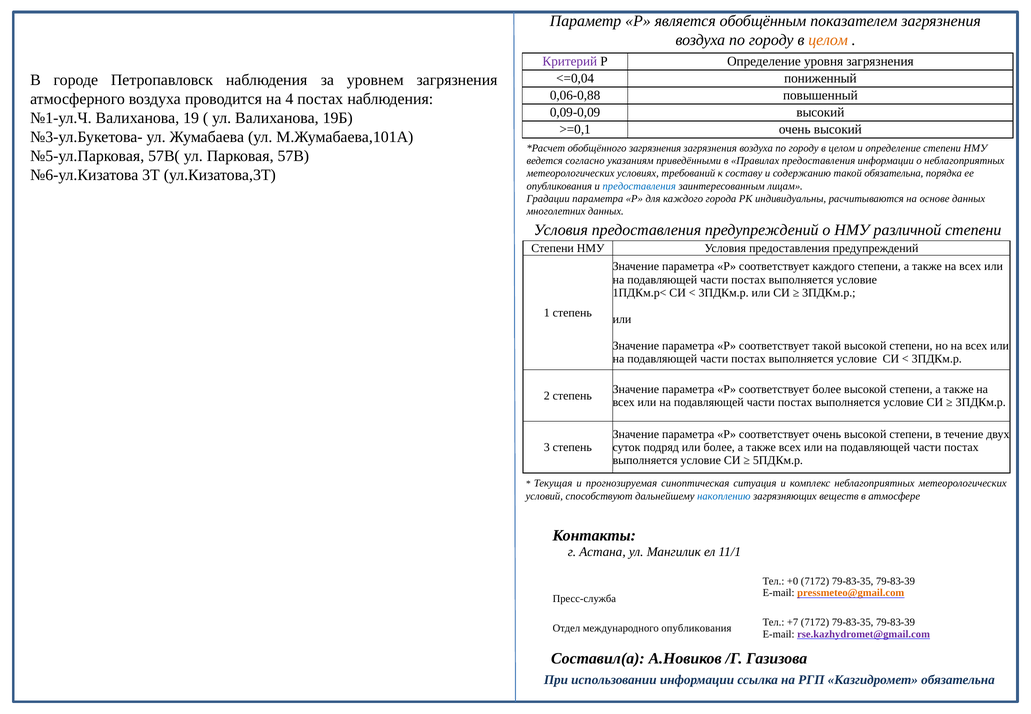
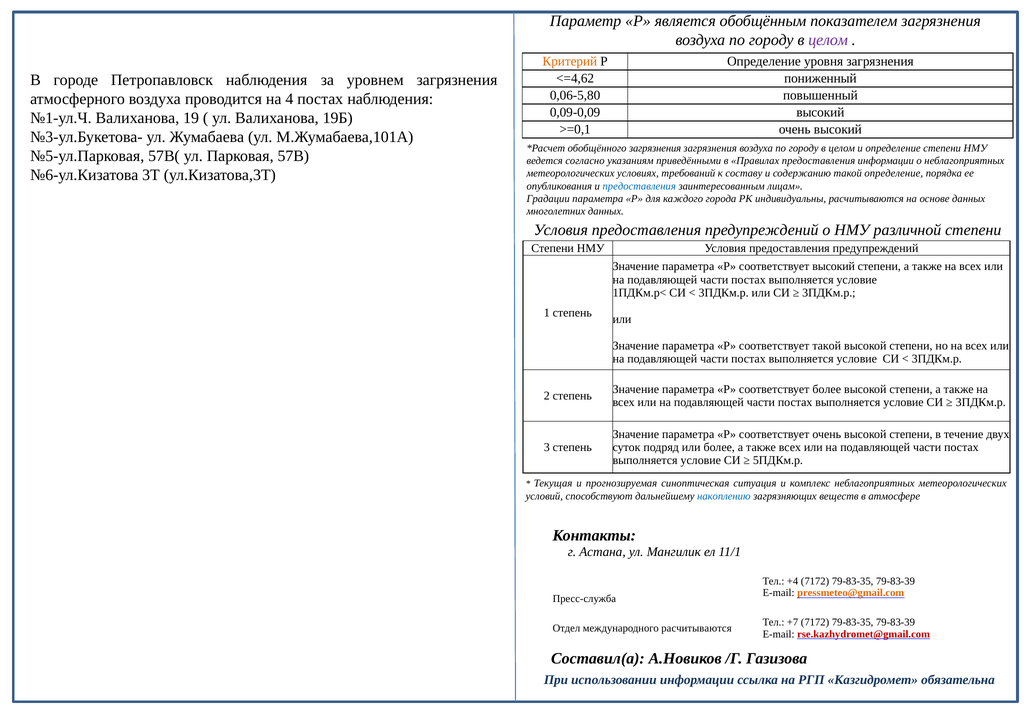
целом colour: orange -> purple (828, 40)
Критерий colour: purple -> orange (570, 61)
<=0,04: <=0,04 -> <=4,62 (575, 78)
0,06-0,88: 0,06-0,88 -> 0,06-5,80 (575, 95)
такой обязательна: обязательна -> определение (894, 173)
соответствует каждого: каждого -> высокий (834, 266)
+0: +0 -> +4 (793, 581)
международного опубликования: опубликования -> расчитываются (696, 628)
rse.kazhydromet@gmail.com colour: purple -> red (864, 634)
